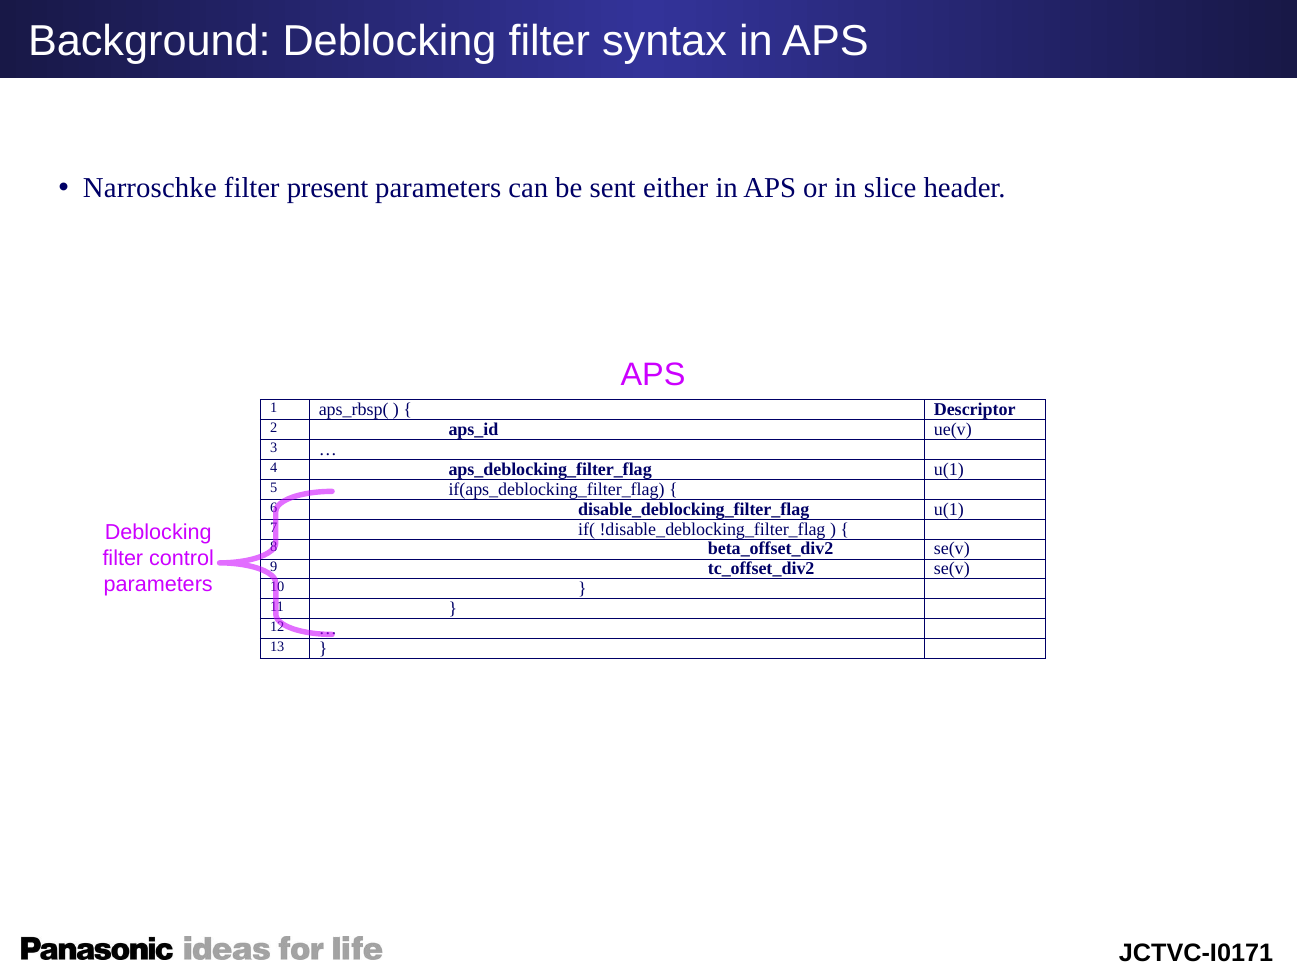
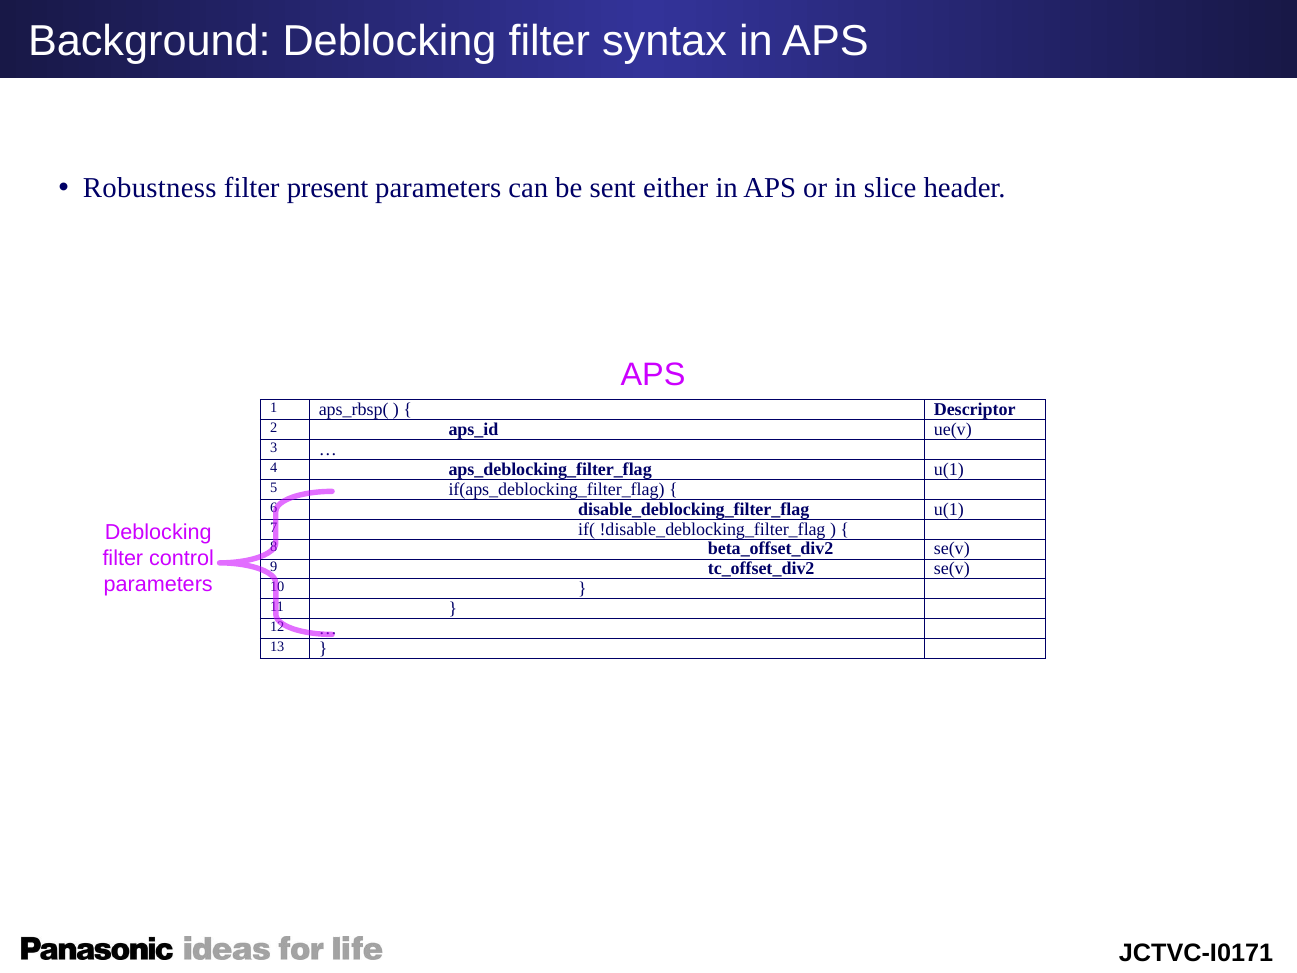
Narroschke: Narroschke -> Robustness (150, 188)
